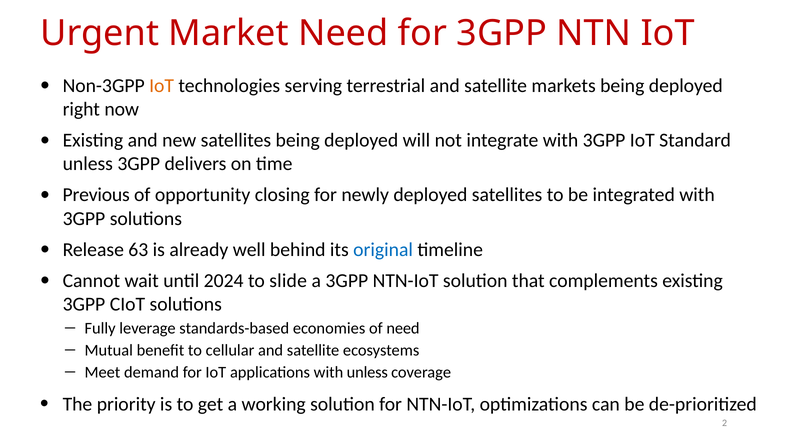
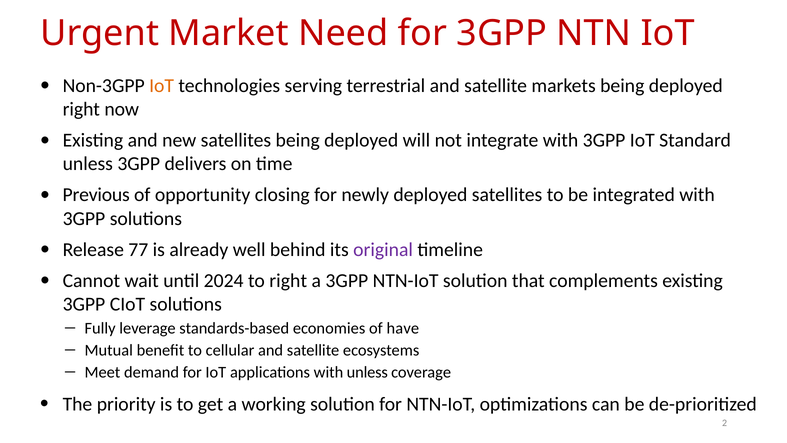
63: 63 -> 77 (138, 249)
original colour: blue -> purple (383, 249)
to slide: slide -> right (288, 280)
of need: need -> have (403, 328)
